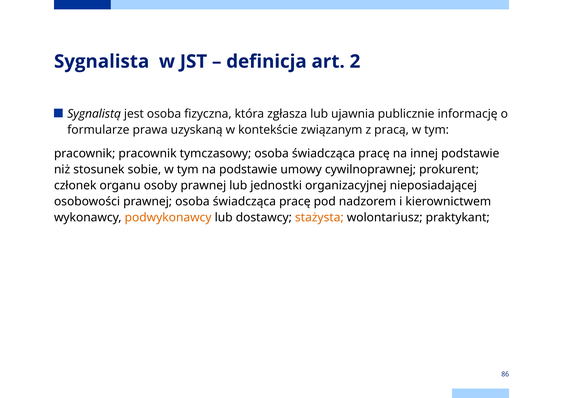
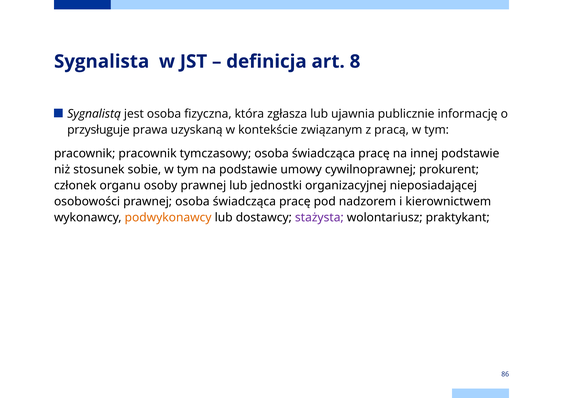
2: 2 -> 8 (355, 62)
formularze: formularze -> przysługuje (98, 130)
stażysta colour: orange -> purple (319, 218)
